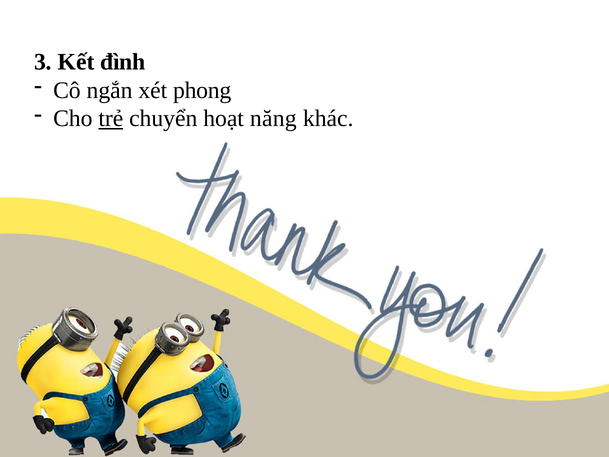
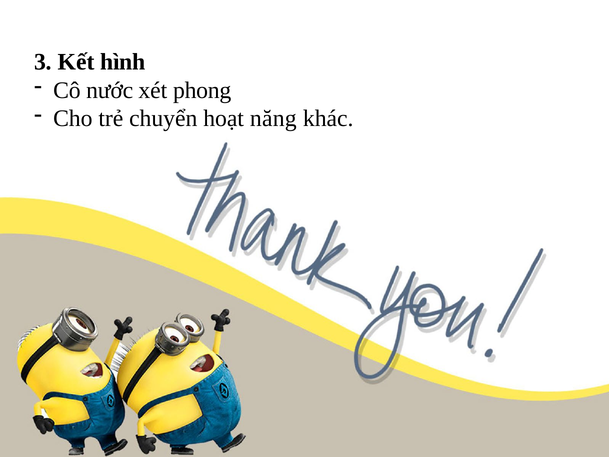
đình: đình -> hình (123, 62)
ngắn: ngắn -> nước (110, 90)
trẻ underline: present -> none (111, 119)
